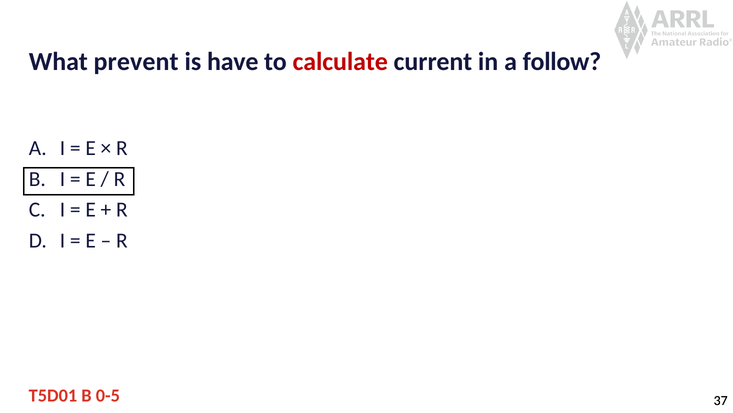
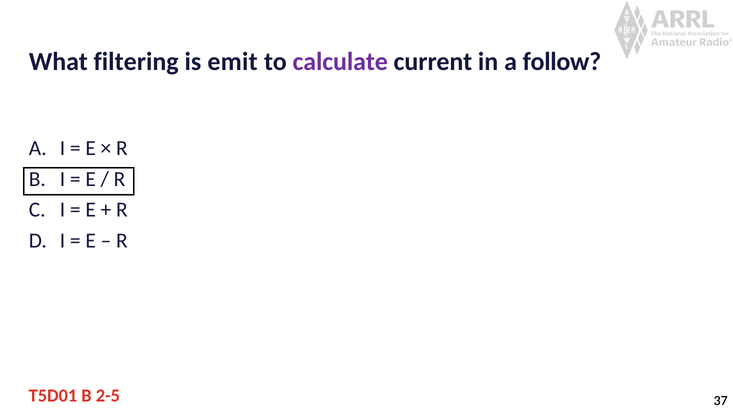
prevent: prevent -> filtering (136, 62)
have: have -> emit (233, 62)
calculate colour: red -> purple (340, 62)
0-5: 0-5 -> 2-5 (108, 395)
